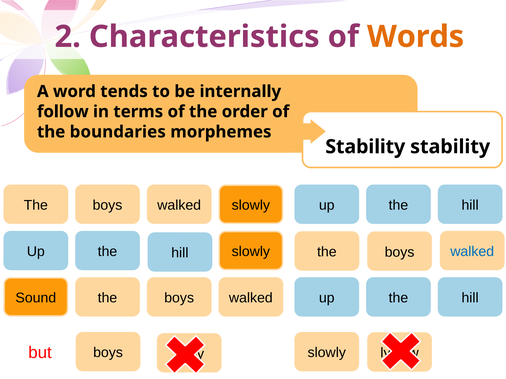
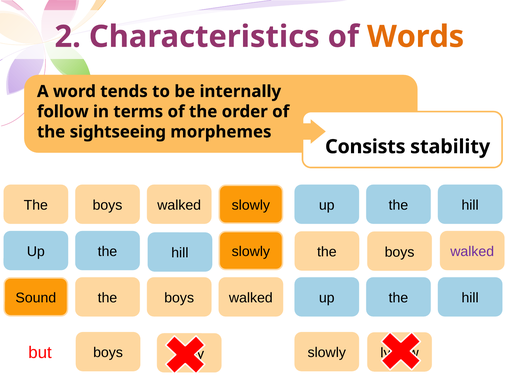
boundaries: boundaries -> sightseeing (118, 132)
Stability: Stability -> Consists (365, 147)
walked colour: blue -> purple (472, 252)
